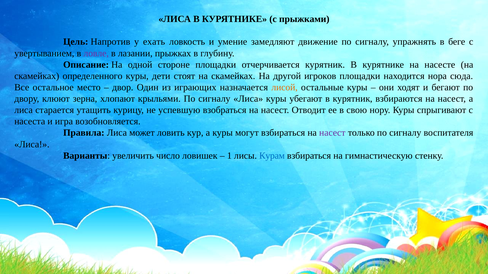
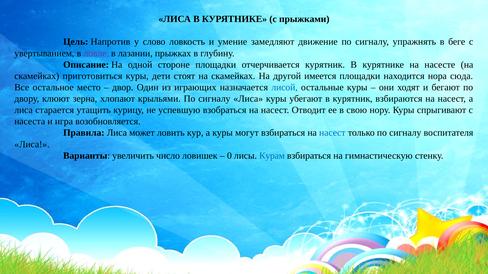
ехать: ехать -> слово (154, 42)
определенного: определенного -> приготовиться (92, 76)
игроков: игроков -> имеется (320, 76)
лисой colour: orange -> blue (285, 88)
насест colour: purple -> blue (332, 133)
1: 1 -> 0 (229, 156)
